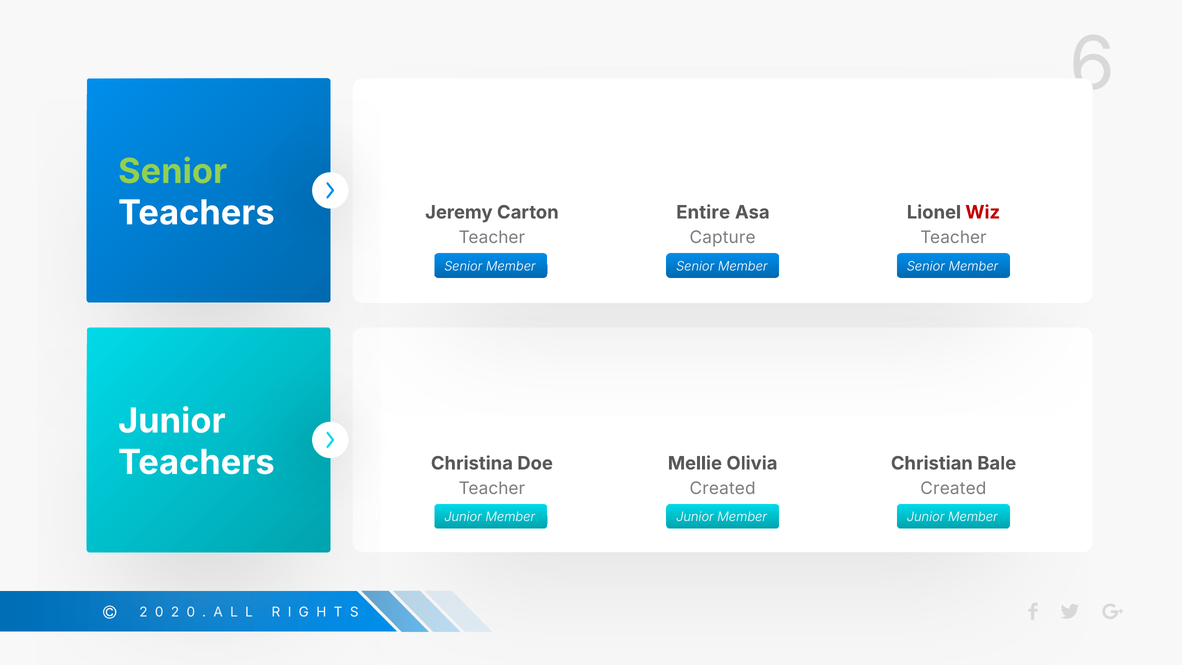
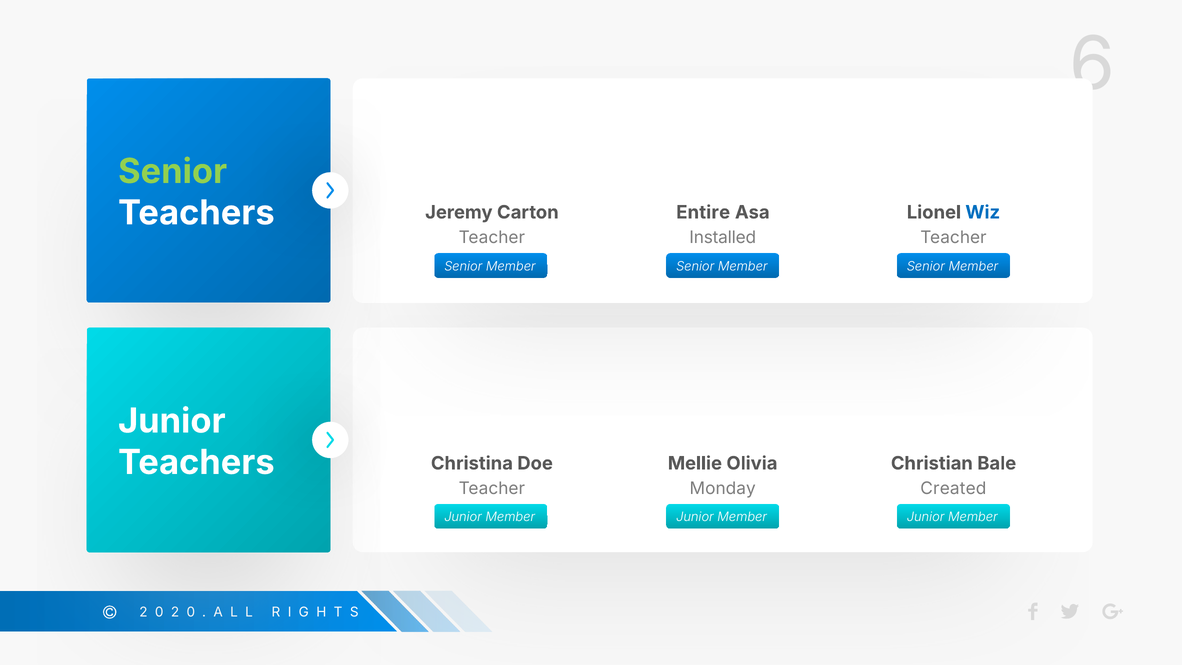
Wiz colour: red -> blue (983, 212)
Capture: Capture -> Installed (723, 238)
Created: Created -> Monday (723, 489)
